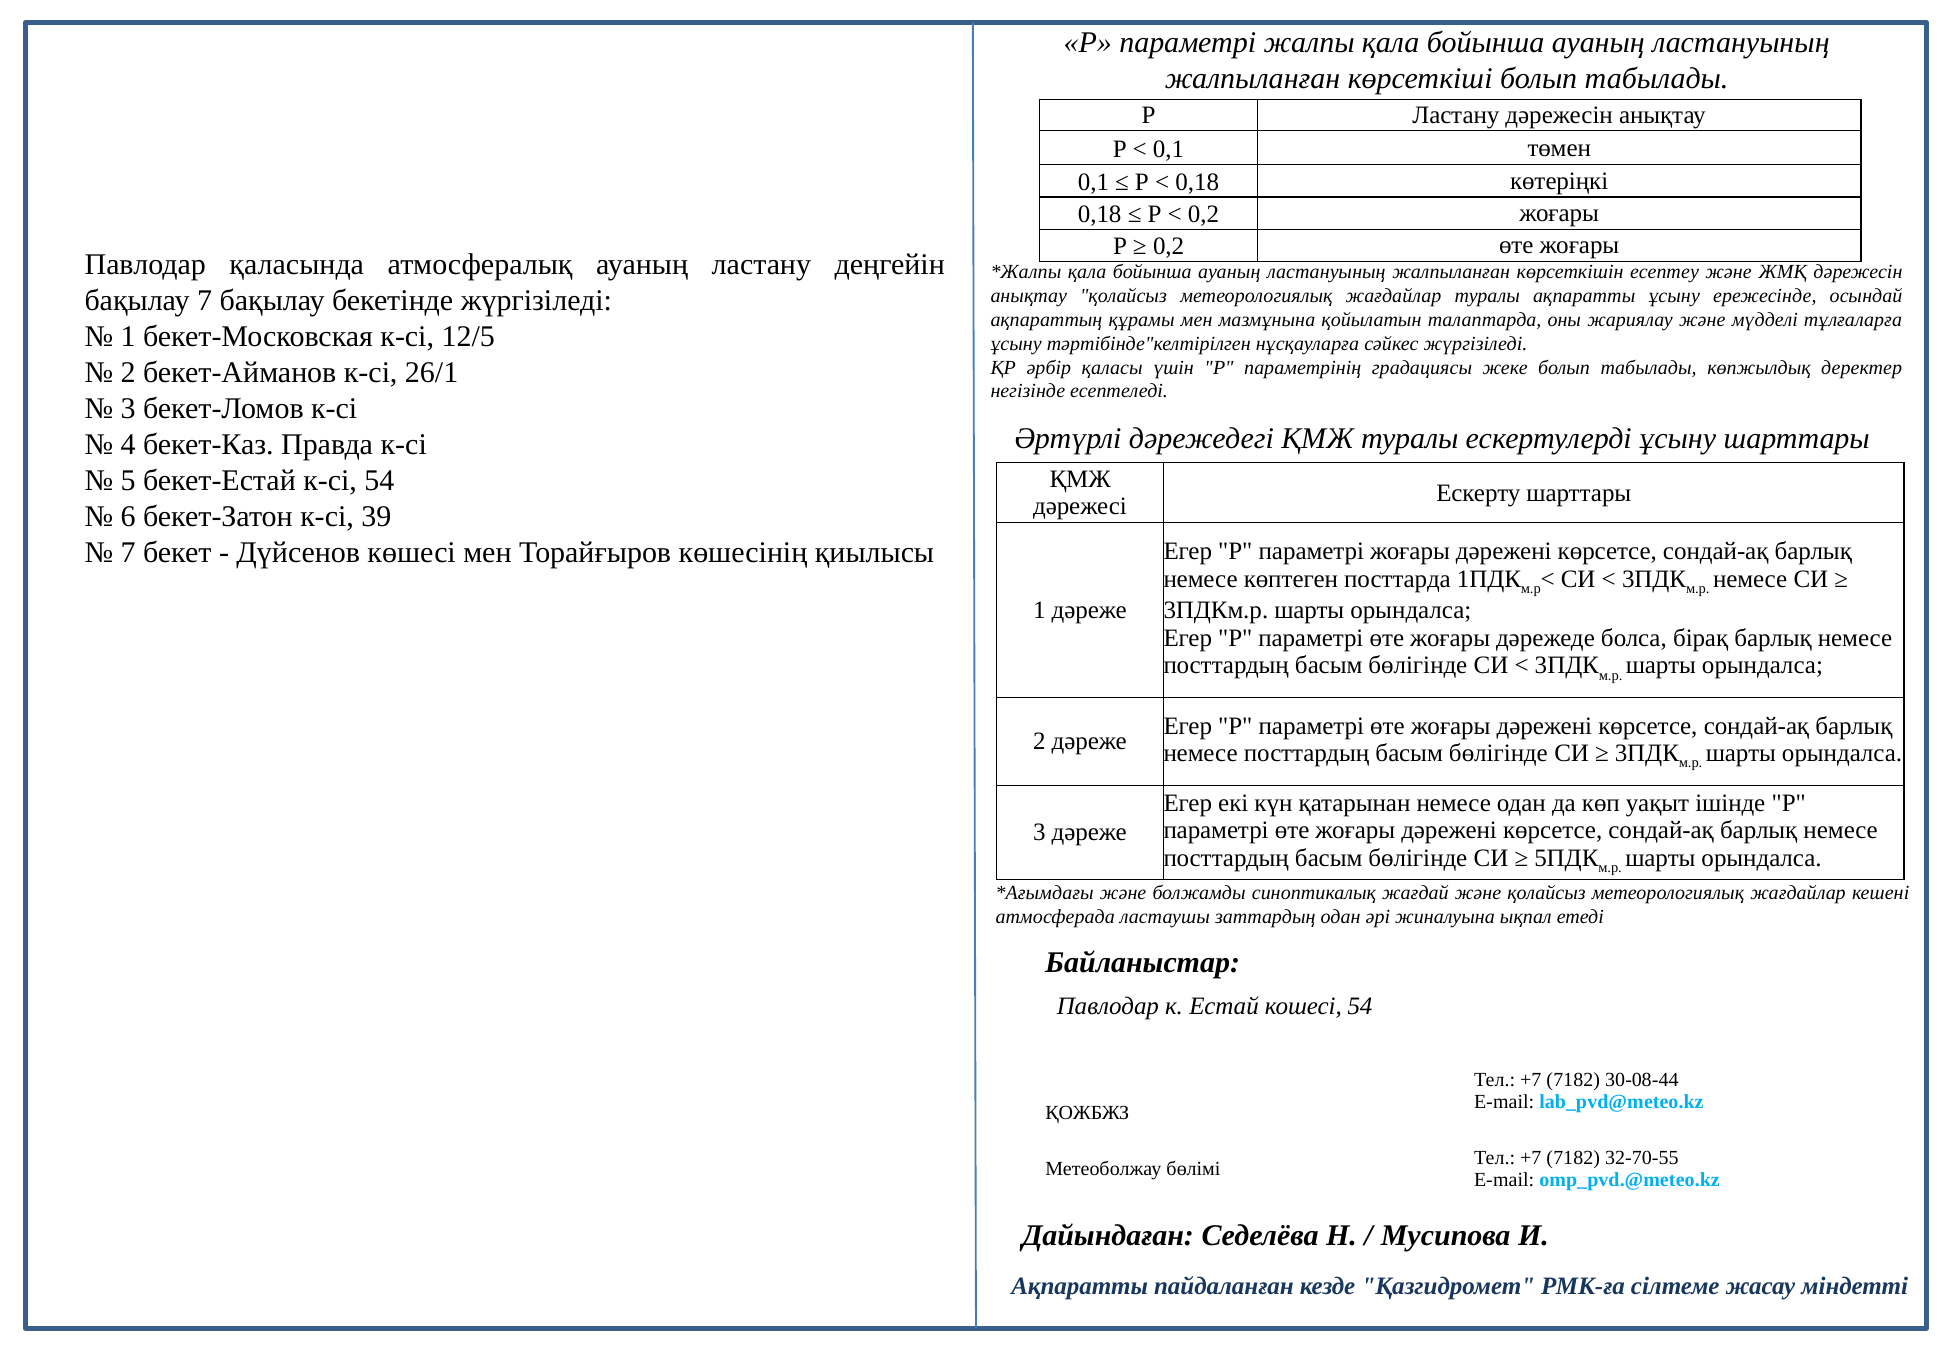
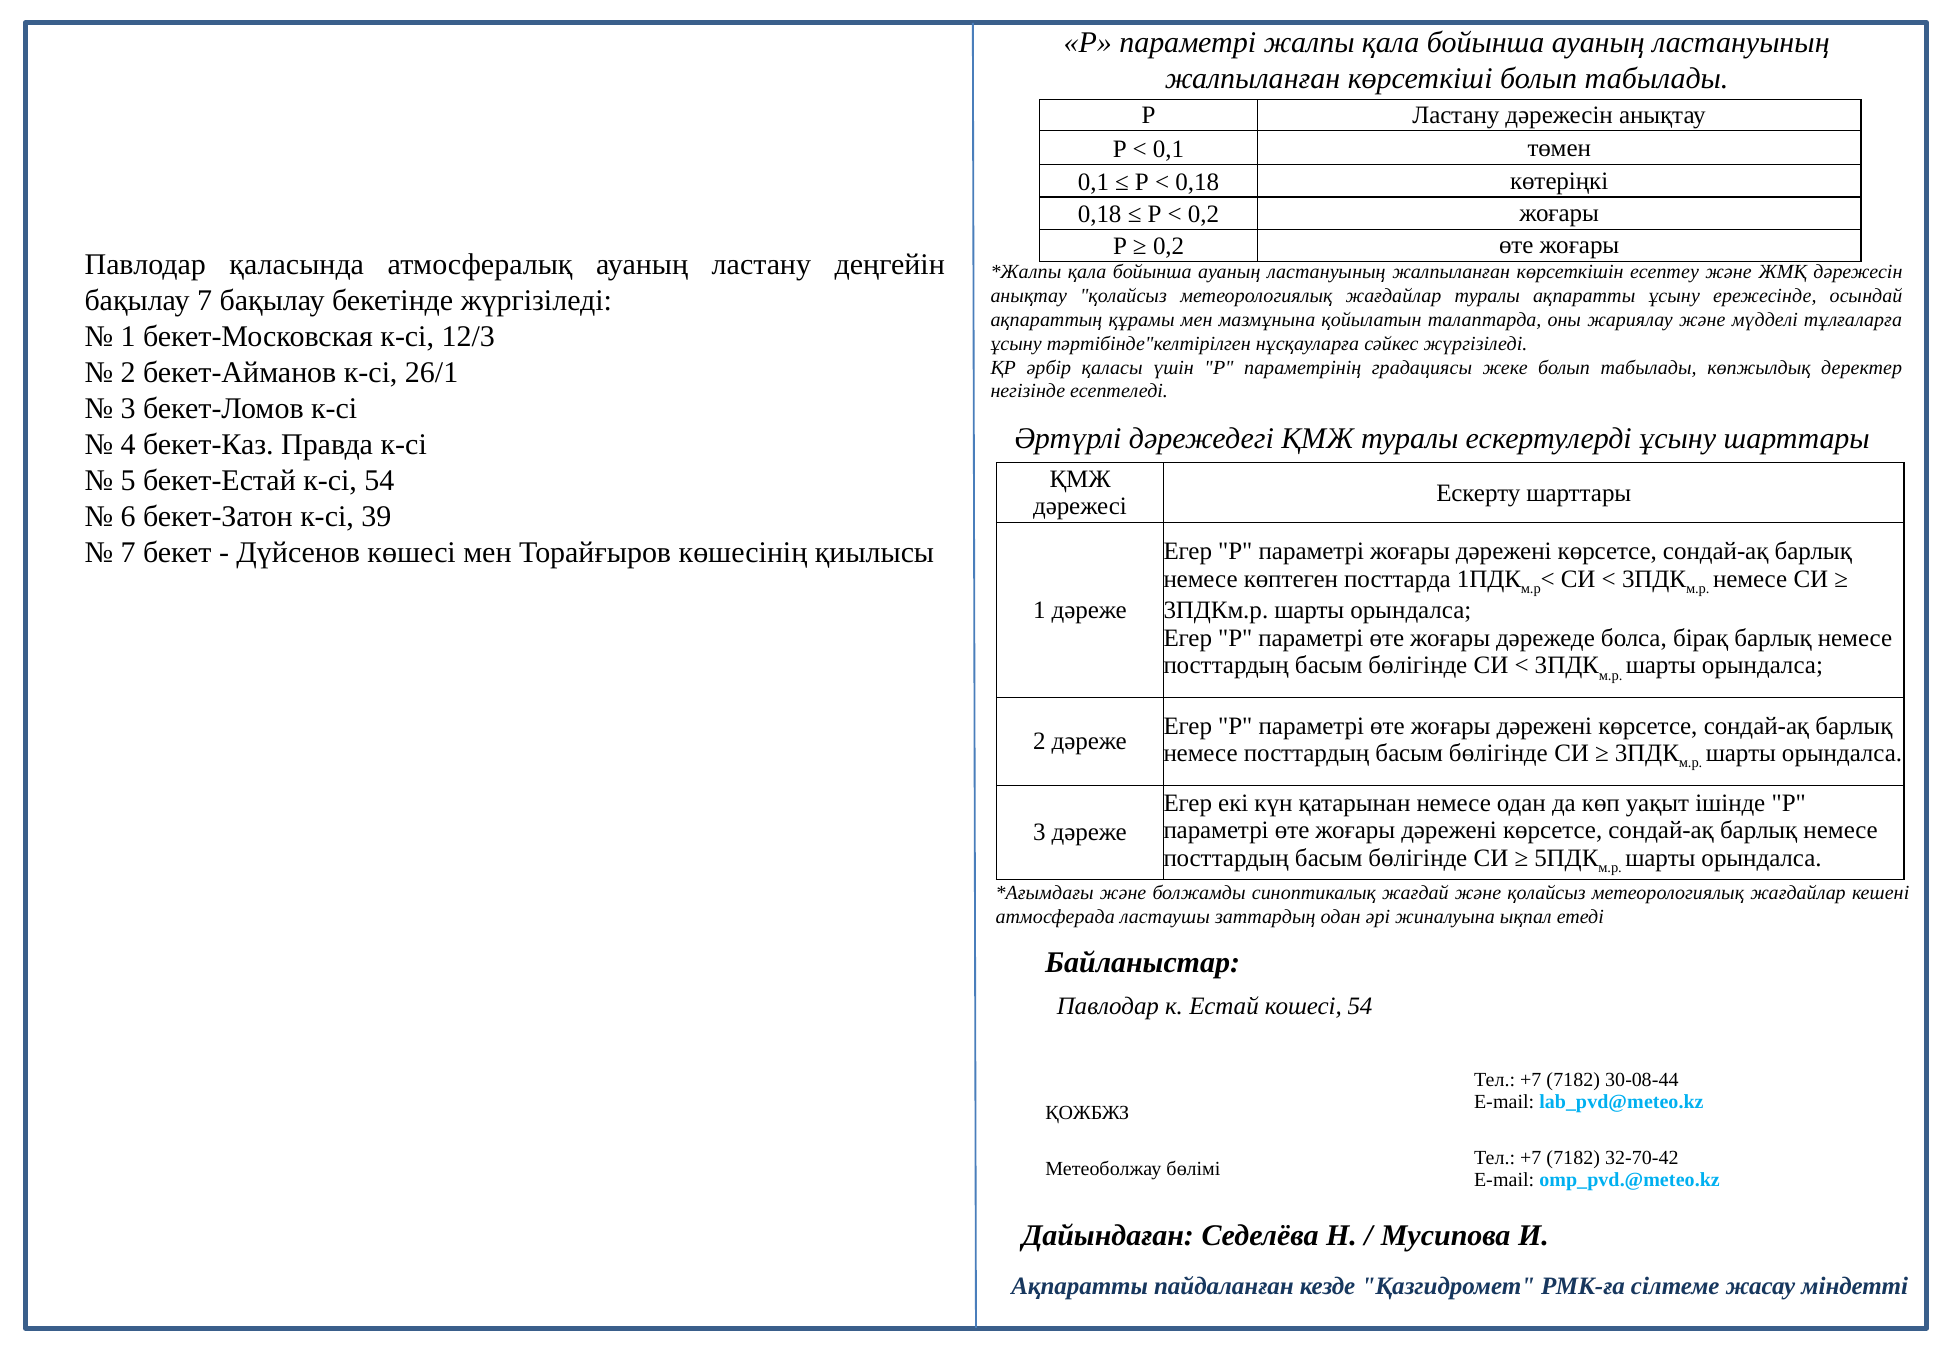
12/5: 12/5 -> 12/3 (468, 337)
32-70-55: 32-70-55 -> 32-70-42 (1642, 1158)
